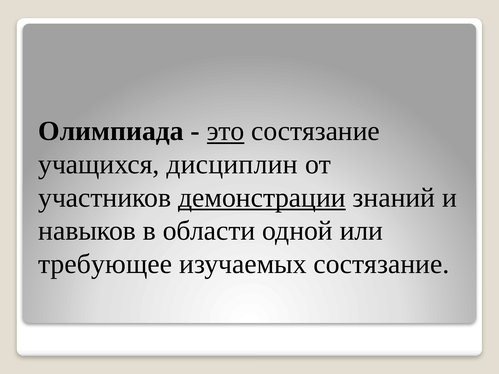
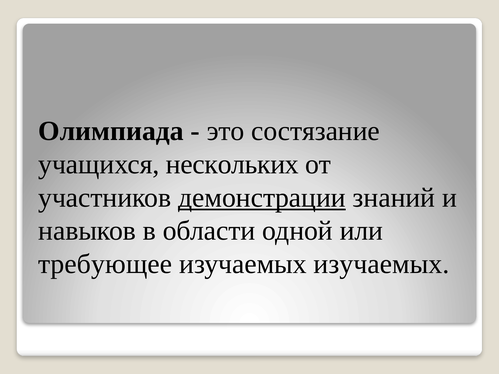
это underline: present -> none (226, 131)
дисциплин: дисциплин -> нескольких (232, 164)
изучаемых состязание: состязание -> изучаемых (381, 264)
